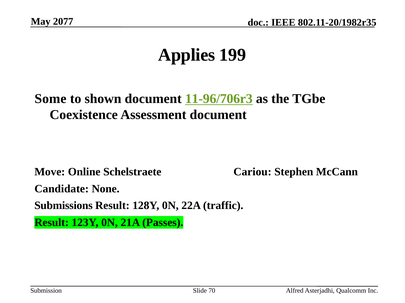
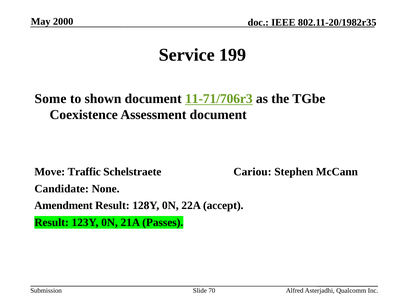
2077: 2077 -> 2000 (63, 21)
Applies: Applies -> Service (187, 55)
11-96/706r3: 11-96/706r3 -> 11-71/706r3 (219, 99)
Online: Online -> Traffic (84, 172)
Submissions: Submissions -> Amendment (63, 206)
traffic: traffic -> accept (223, 206)
